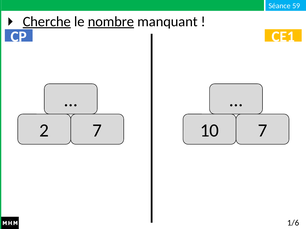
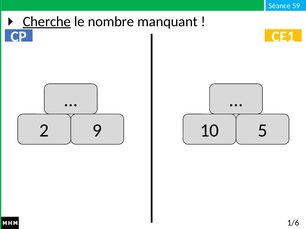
nombre underline: present -> none (111, 22)
2 7: 7 -> 9 (97, 131)
10 7: 7 -> 5 (262, 131)
